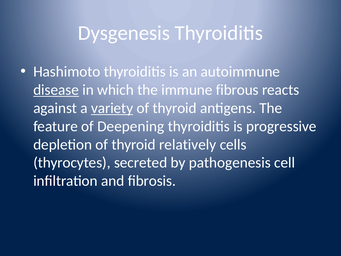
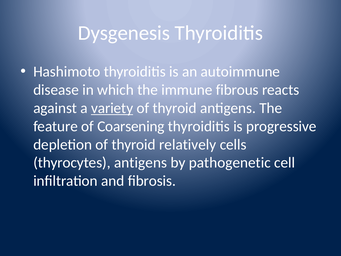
disease underline: present -> none (56, 90)
Deepening: Deepening -> Coarsening (131, 126)
thyrocytes secreted: secreted -> antigens (141, 163)
pathogenesis: pathogenesis -> pathogenetic (230, 163)
